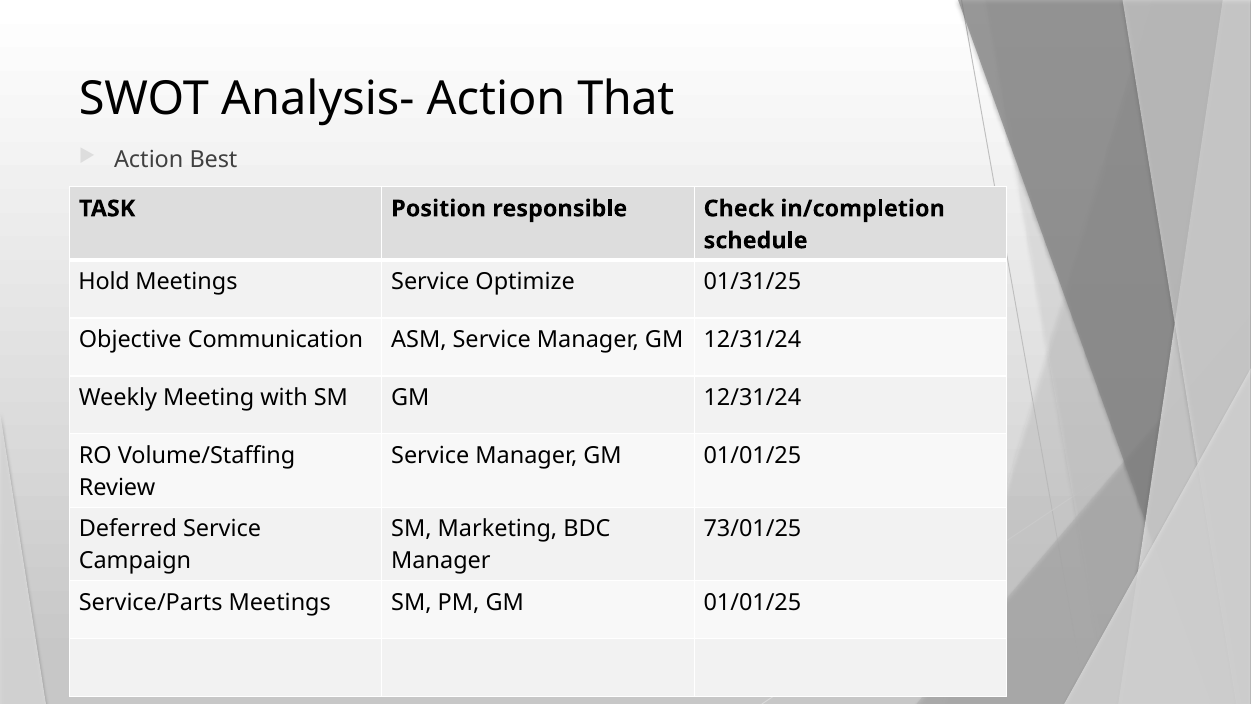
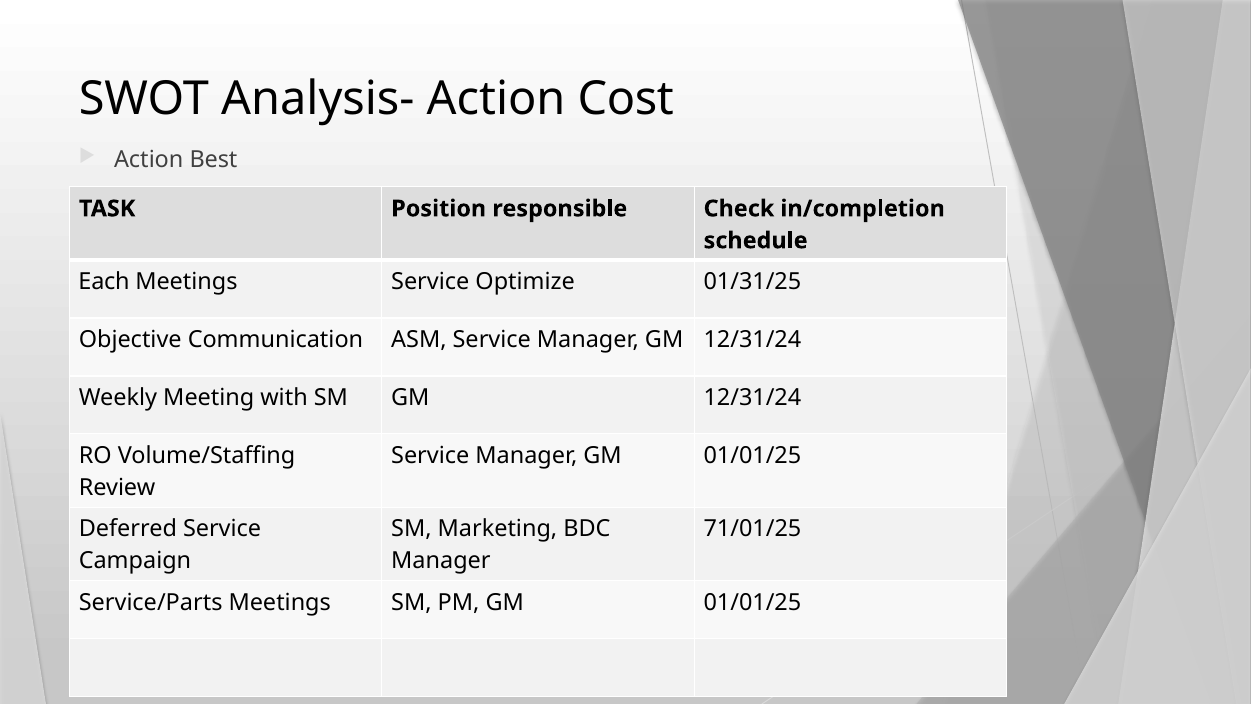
That: That -> Cost (626, 99)
Hold: Hold -> Each (104, 282)
73/01/25: 73/01/25 -> 71/01/25 (752, 529)
